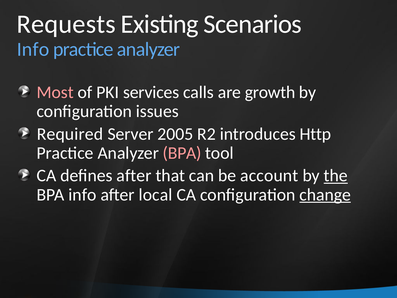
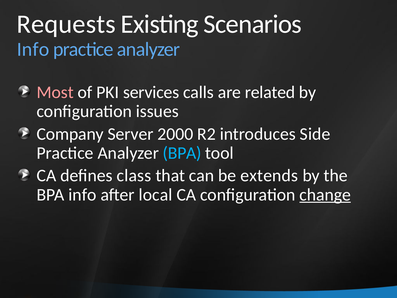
growth: growth -> related (270, 92)
Required: Required -> Company (70, 134)
2005: 2005 -> 2000 (175, 134)
Http: Http -> Side (315, 134)
BPA colour: pink -> light blue (182, 153)
defines after: after -> class (134, 175)
account: account -> extends (269, 175)
the underline: present -> none (336, 175)
